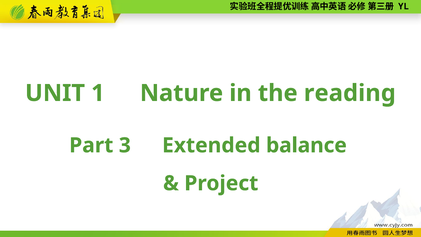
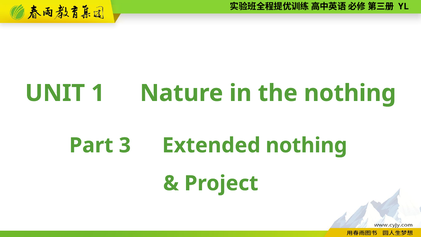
the reading: reading -> nothing (350, 93)
Extended balance: balance -> nothing (306, 145)
